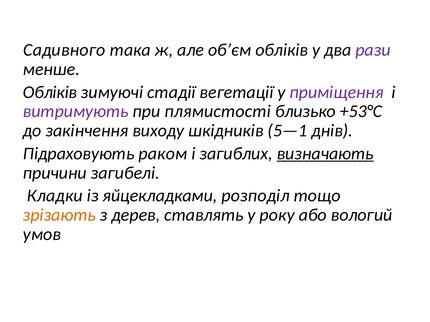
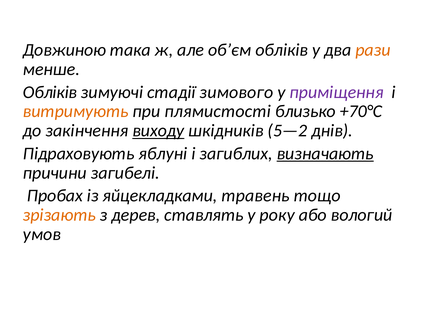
Садивного: Садивного -> Довжиною (64, 50)
рази colour: purple -> orange (373, 50)
вегетації: вегетації -> зимового (236, 92)
витримують colour: purple -> orange (76, 112)
+53°С: +53°С -> +70°С (361, 112)
виходу underline: none -> present (158, 131)
5—1: 5—1 -> 5—2 (287, 131)
раком: раком -> яблуні (163, 154)
Кладки: Кладки -> Пробах (55, 196)
розподіл: розподіл -> травень (256, 196)
